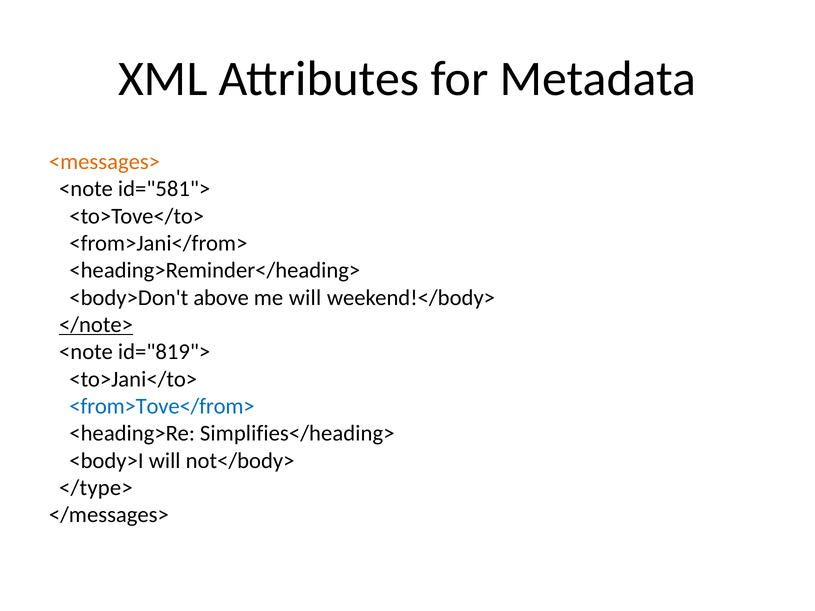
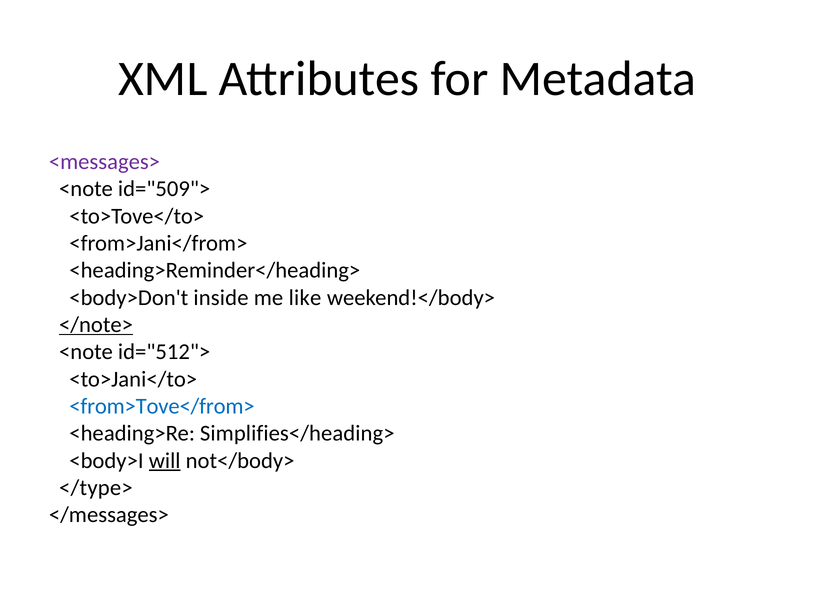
<messages> colour: orange -> purple (104, 162)
id="581">: id="581"> -> id="509"> (164, 189)
above: above -> inside (221, 298)
me will: will -> like (305, 298)
id="819">: id="819"> -> id="512"> (164, 352)
will underline: none -> present (165, 461)
